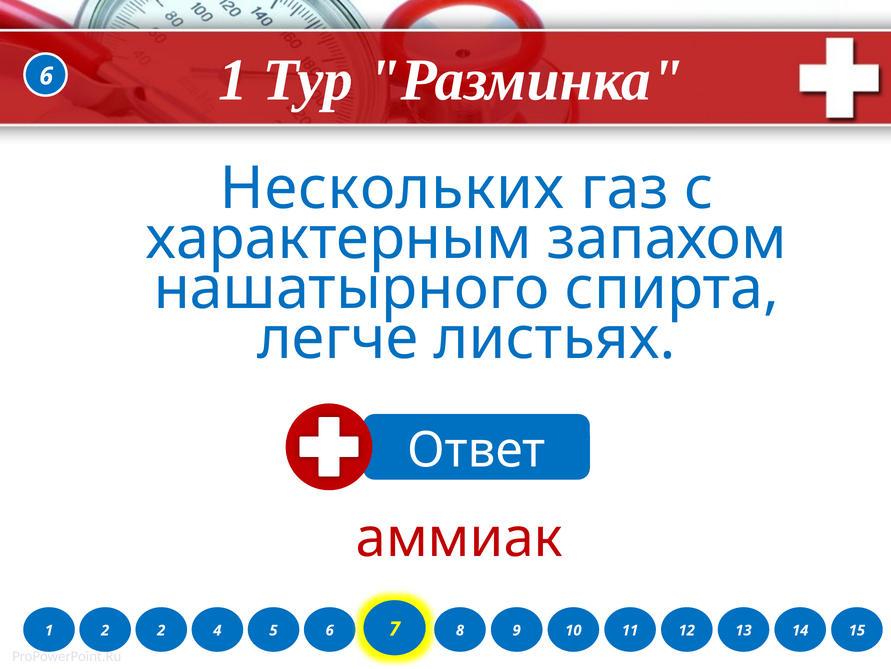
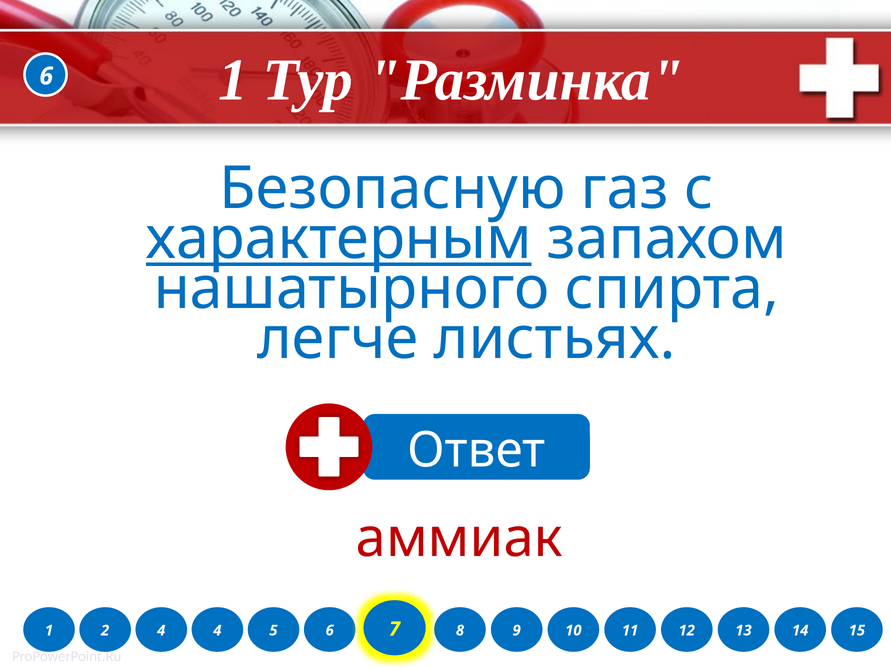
Нескольких: Нескольких -> Безопасную (392, 189)
характерным underline: none -> present (339, 239)
2 2: 2 -> 4 (161, 630)
